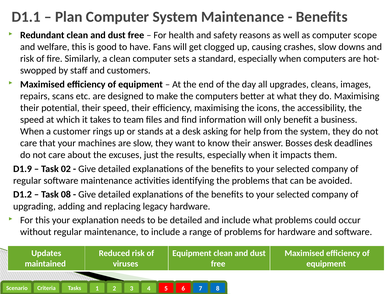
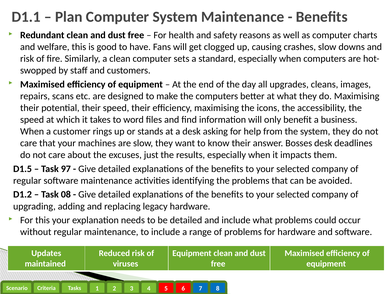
scope: scope -> charts (365, 35)
team: team -> word (134, 120)
D1.9: D1.9 -> D1.5 (23, 169)
02: 02 -> 97 (66, 169)
